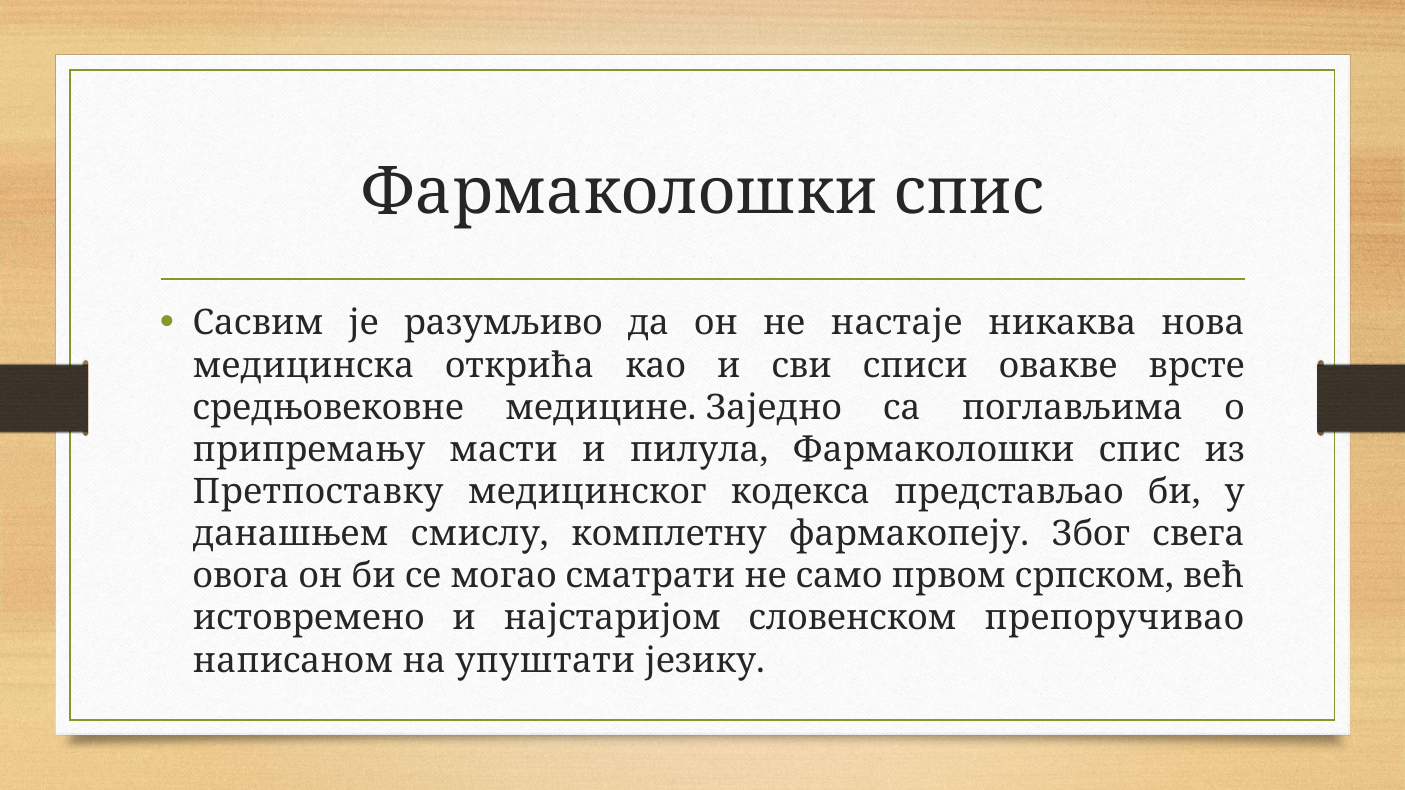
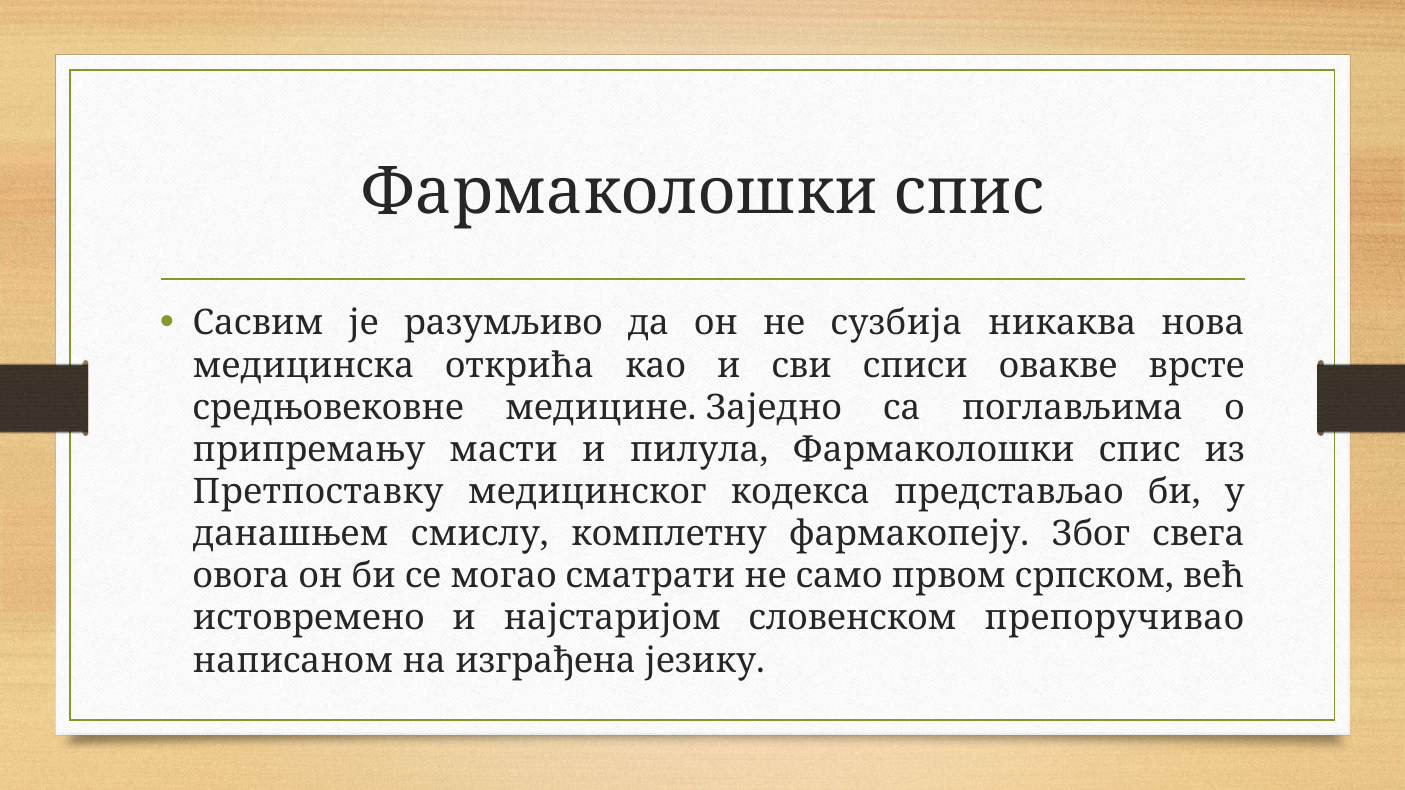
настаје: настаје -> сузбија (897, 323)
упуштати: упуштати -> изграђена (545, 661)
